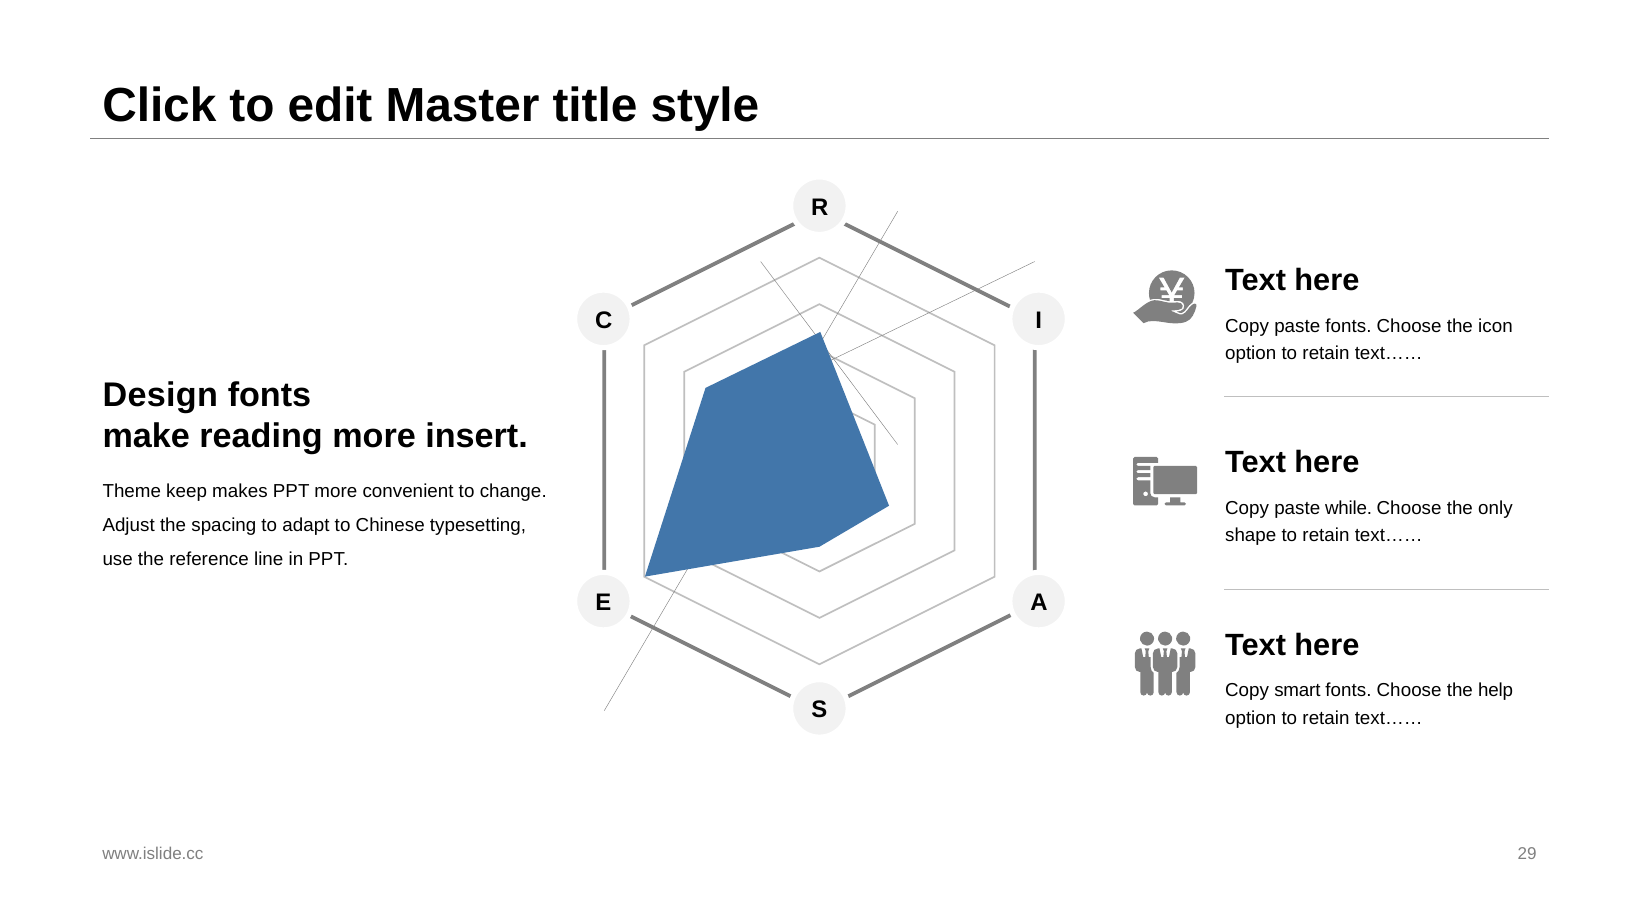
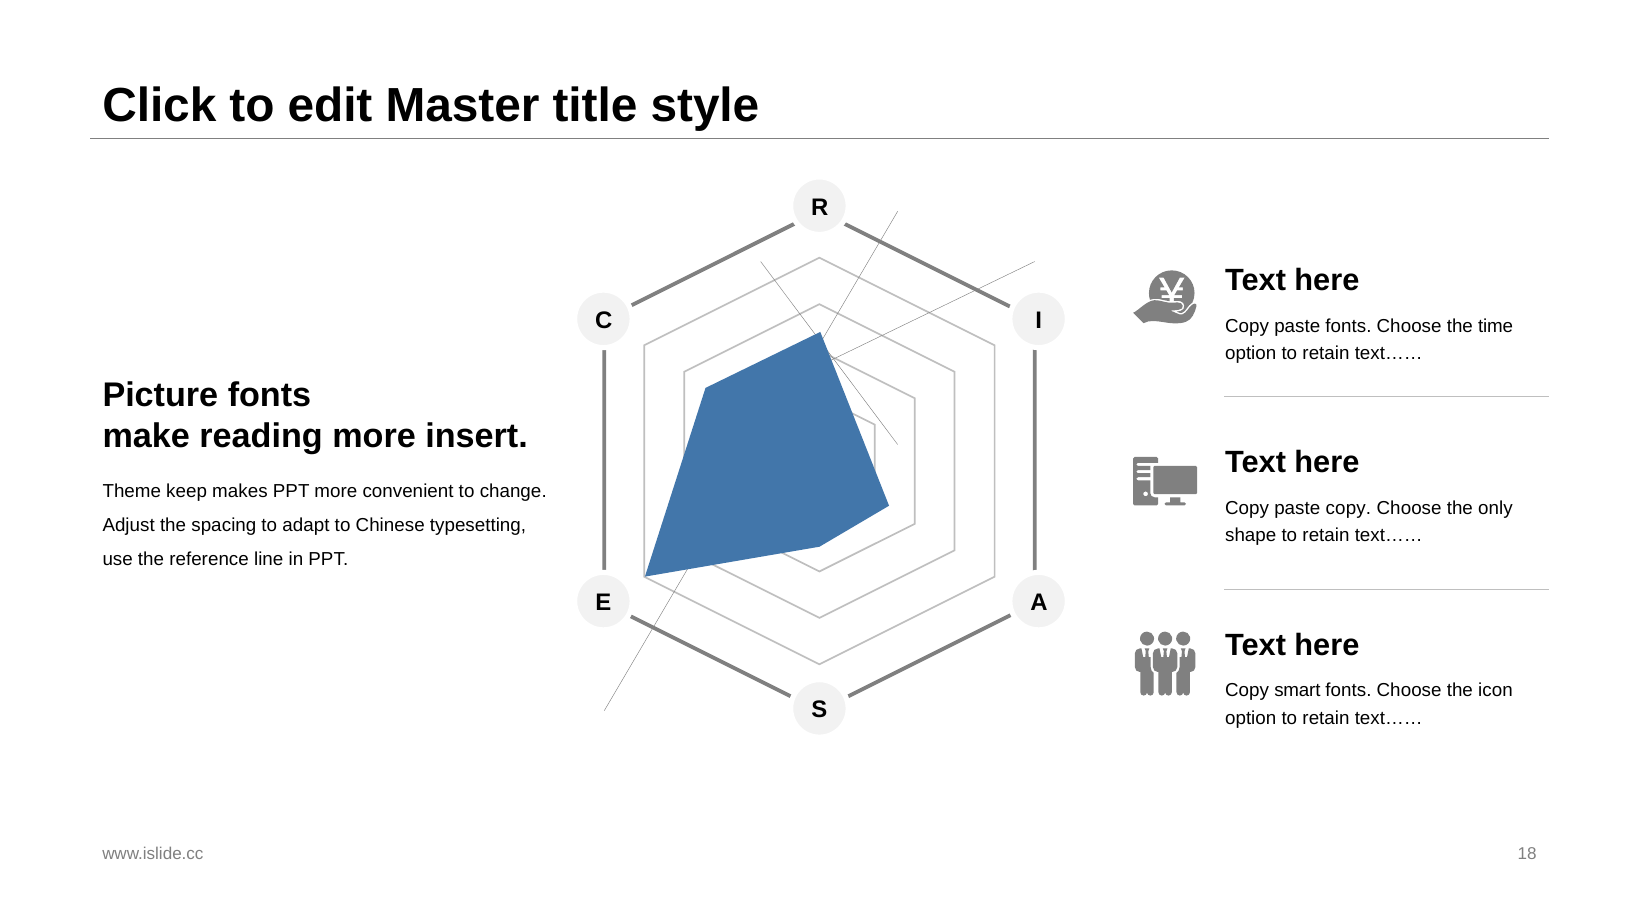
icon: icon -> time (1496, 326)
Design: Design -> Picture (160, 395)
paste while: while -> copy (1348, 508)
help: help -> icon (1495, 691)
29: 29 -> 18 (1527, 854)
